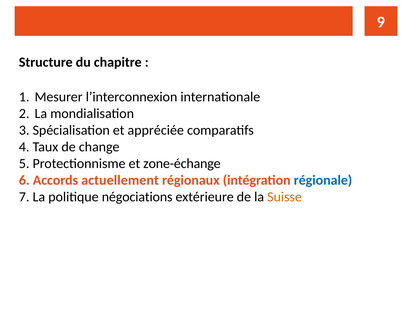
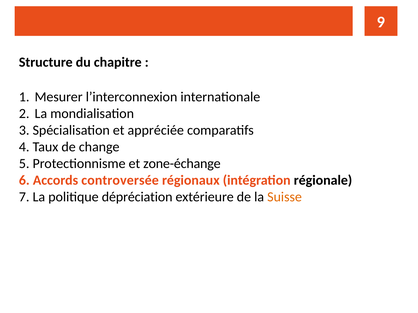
actuellement: actuellement -> controversée (120, 181)
régionale colour: blue -> black (323, 181)
négociations: négociations -> dépréciation (137, 197)
